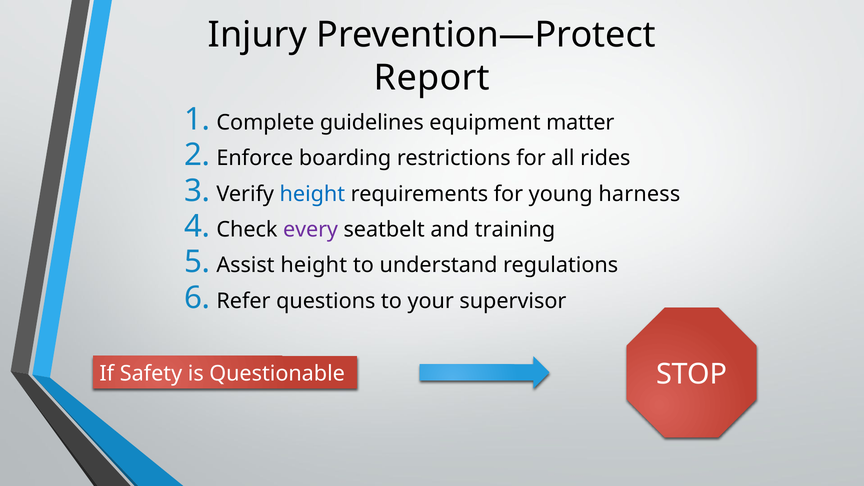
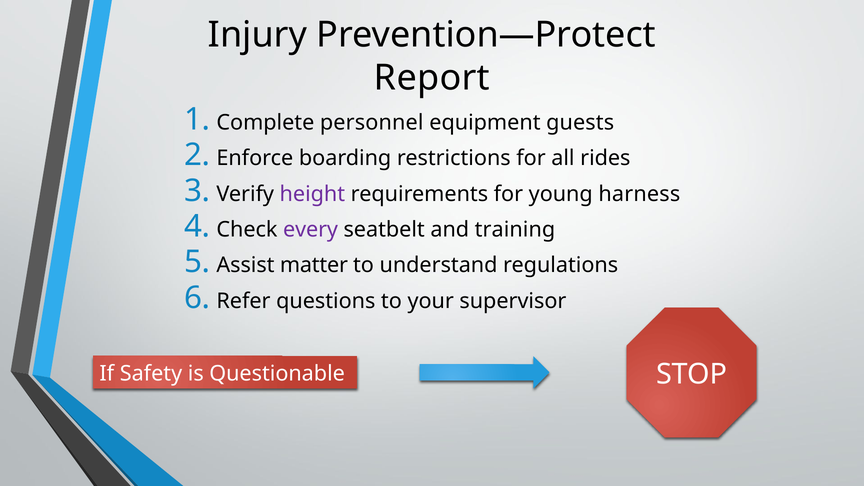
guidelines: guidelines -> personnel (372, 123)
matter: matter -> guests (580, 123)
height colour: blue -> purple (312, 194)
height: height -> matter (314, 265)
